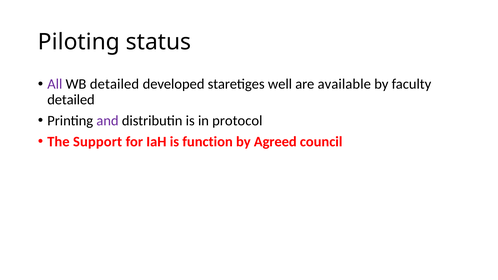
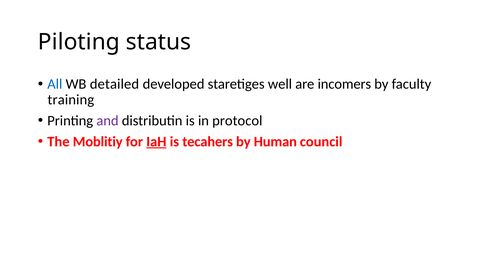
All colour: purple -> blue (55, 84)
available: available -> incomers (344, 84)
detailed: detailed -> training (71, 100)
Support: Support -> Moblitiy (98, 142)
IaH underline: none -> present (156, 142)
function: function -> tecahers (208, 142)
Agreed: Agreed -> Human (275, 142)
